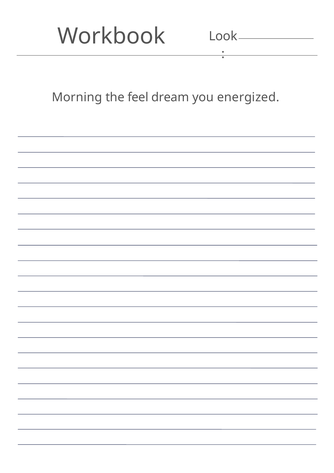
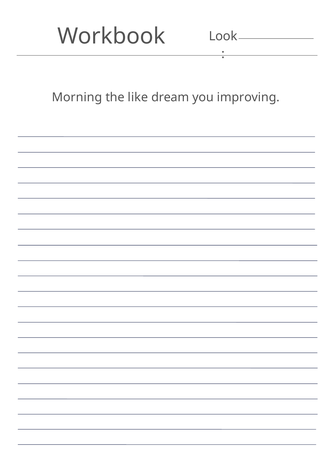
feel: feel -> like (138, 97)
energized: energized -> improving (248, 97)
